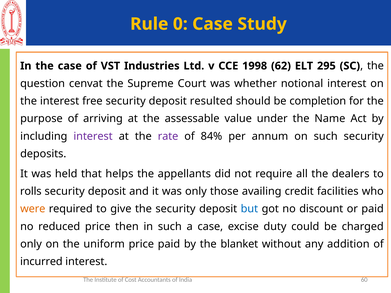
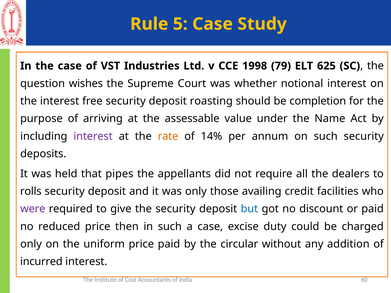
0: 0 -> 5 (180, 24)
62: 62 -> 79 (281, 66)
295: 295 -> 625 (326, 66)
cenvat: cenvat -> wishes (86, 84)
resulted: resulted -> roasting (211, 101)
rate colour: purple -> orange (168, 136)
84%: 84% -> 14% (211, 136)
helps: helps -> pipes (119, 174)
were colour: orange -> purple (33, 209)
blanket: blanket -> circular (239, 244)
